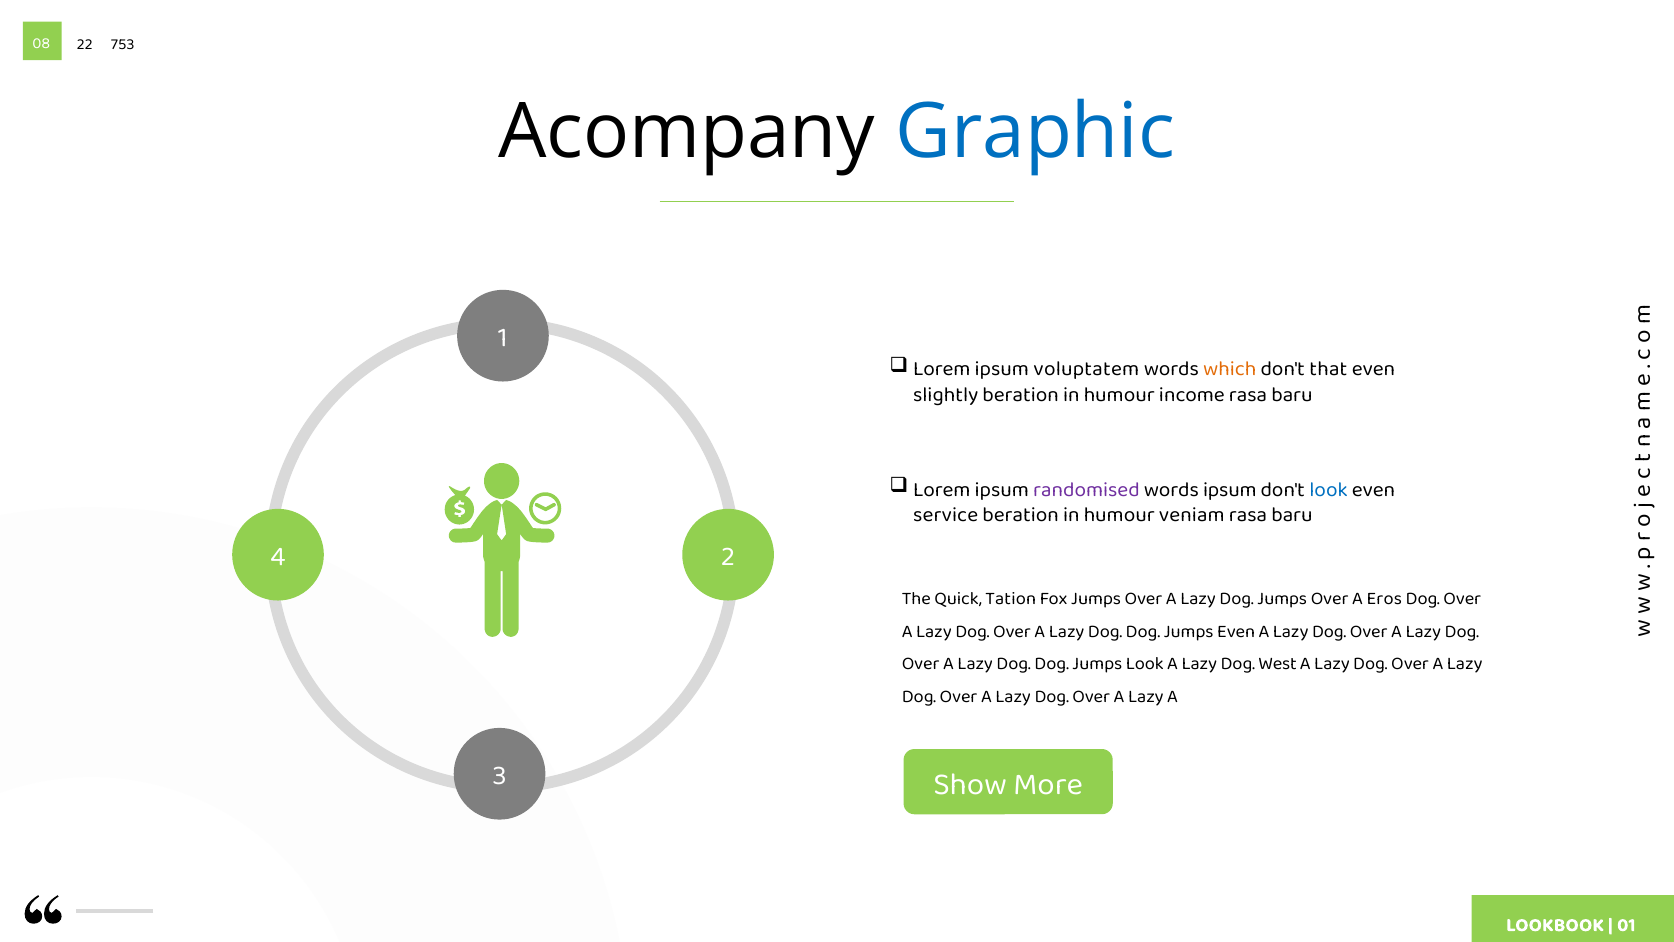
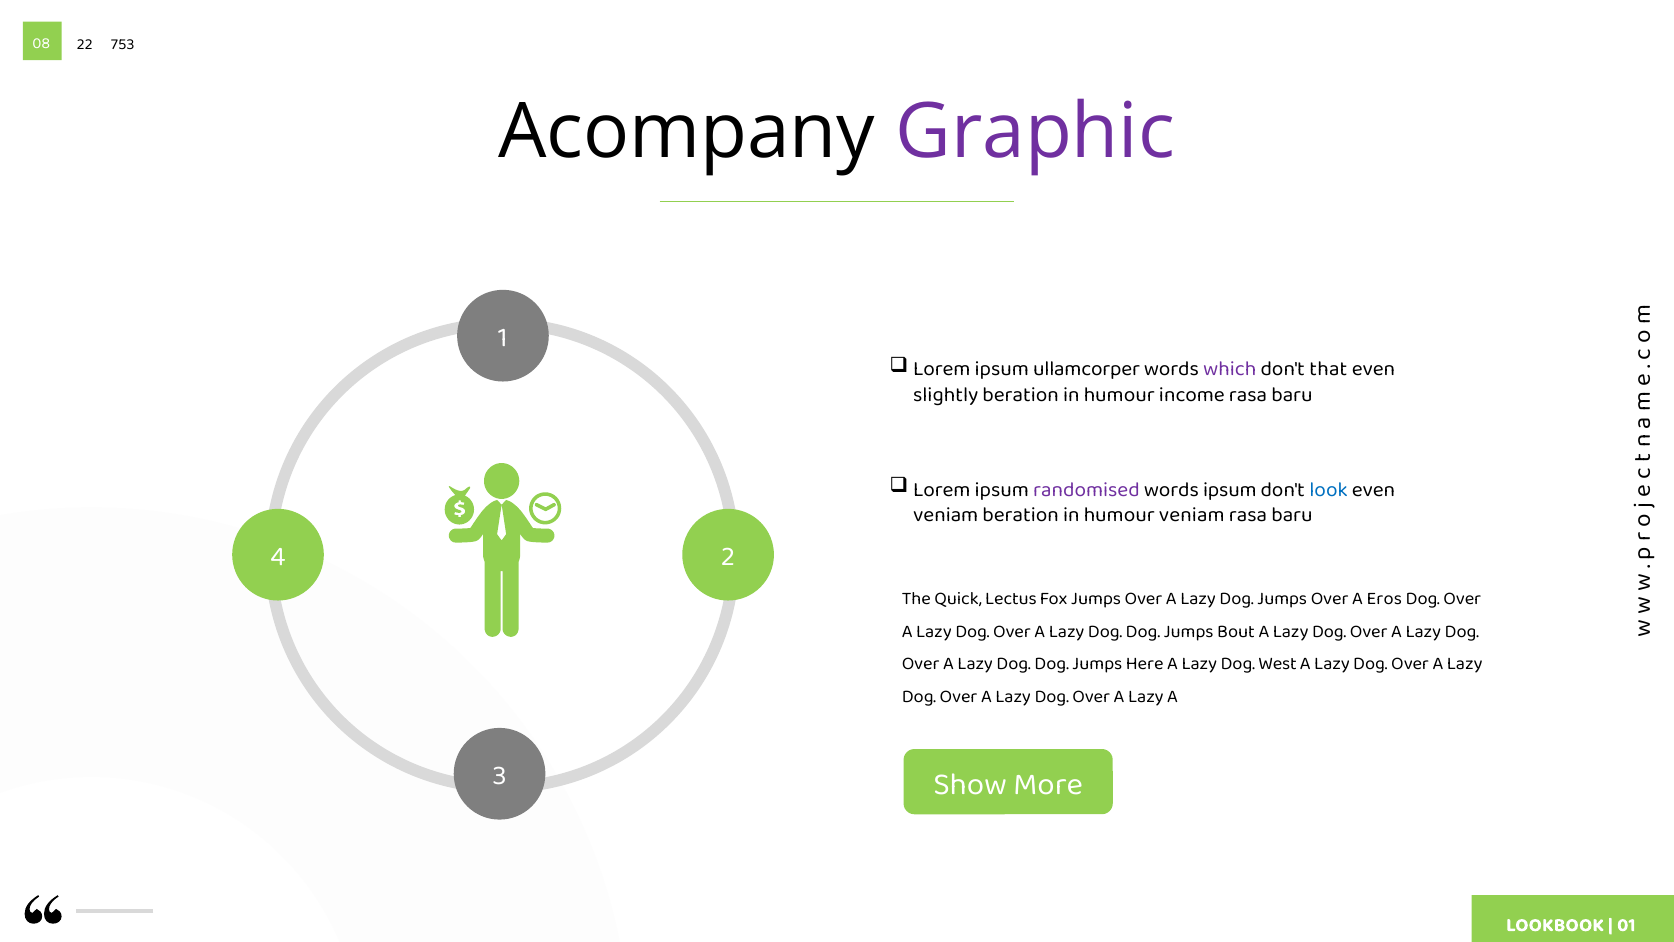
Graphic colour: blue -> purple (1035, 132)
voluptatem: voluptatem -> ullamcorper (1087, 369)
which colour: orange -> purple (1230, 369)
service: service -> veniam (946, 514)
Tation: Tation -> Lectus (1011, 598)
Jumps Even: Even -> Bout (1236, 631)
Jumps Look: Look -> Here (1145, 664)
